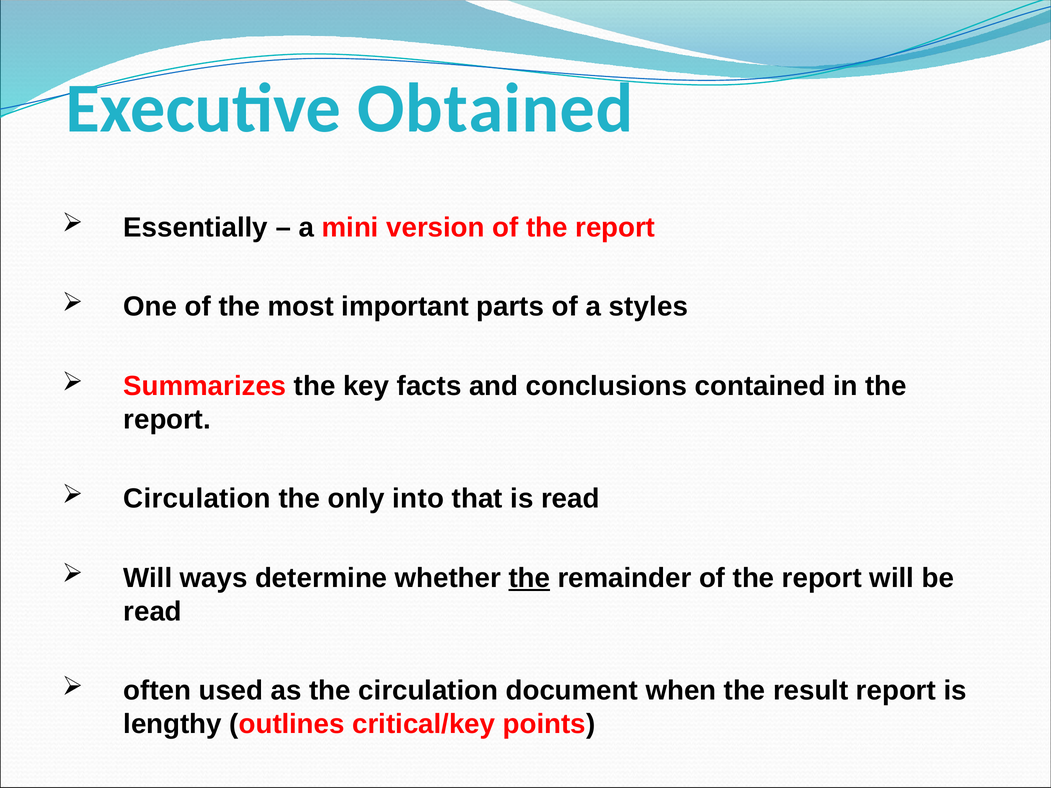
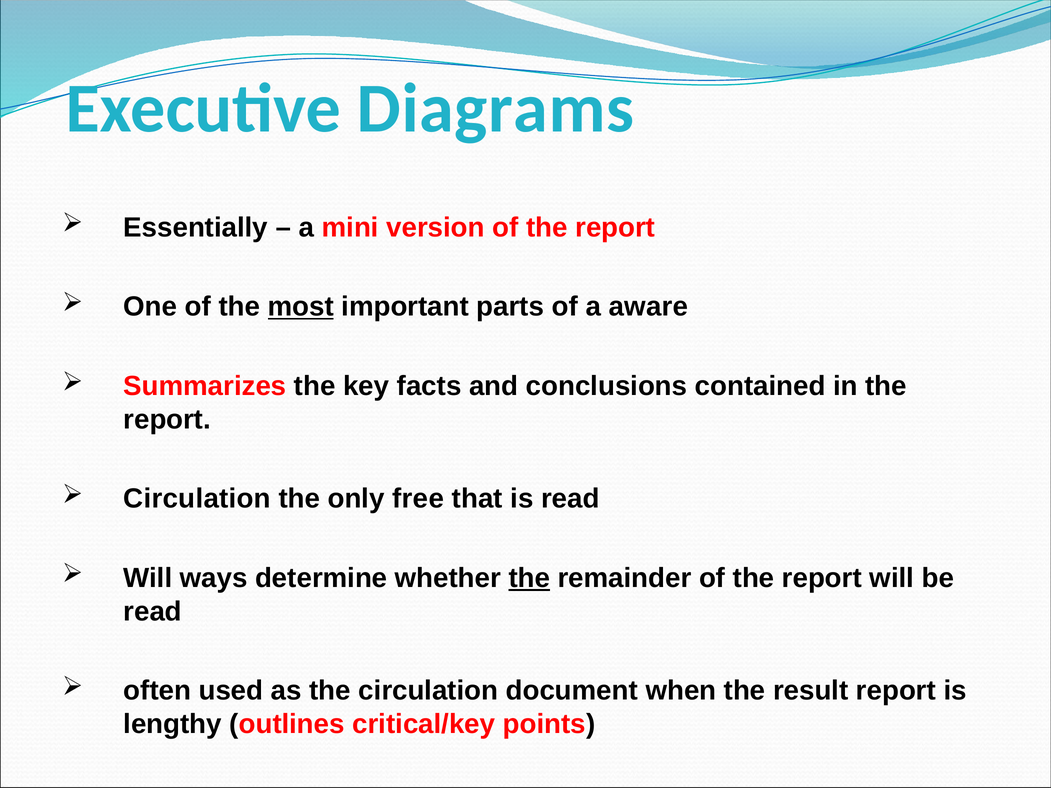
Obtained: Obtained -> Diagrams (495, 109)
most underline: none -> present (301, 307)
styles: styles -> aware (648, 307)
into: into -> free (418, 499)
